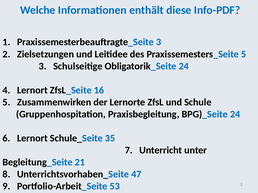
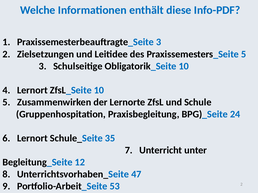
Obligatorik_Seite 24: 24 -> 10 (184, 66)
ZfsL_Seite 16: 16 -> 10 (99, 90)
21: 21 -> 12 (80, 163)
